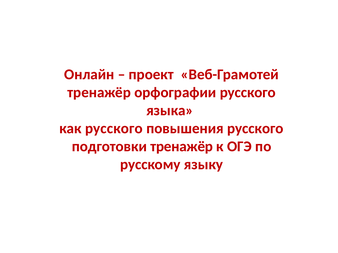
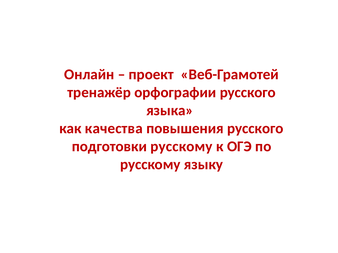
как русского: русского -> качества (114, 129)
подготовки тренажёр: тренажёр -> русскому (182, 147)
